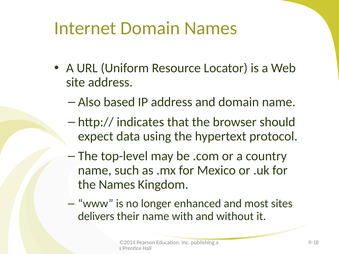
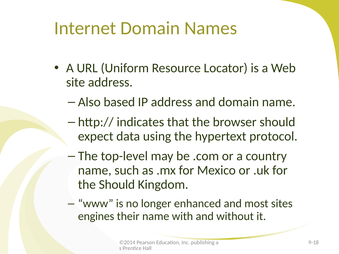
the Names: Names -> Should (117, 185)
delivers: delivers -> engines (96, 217)
